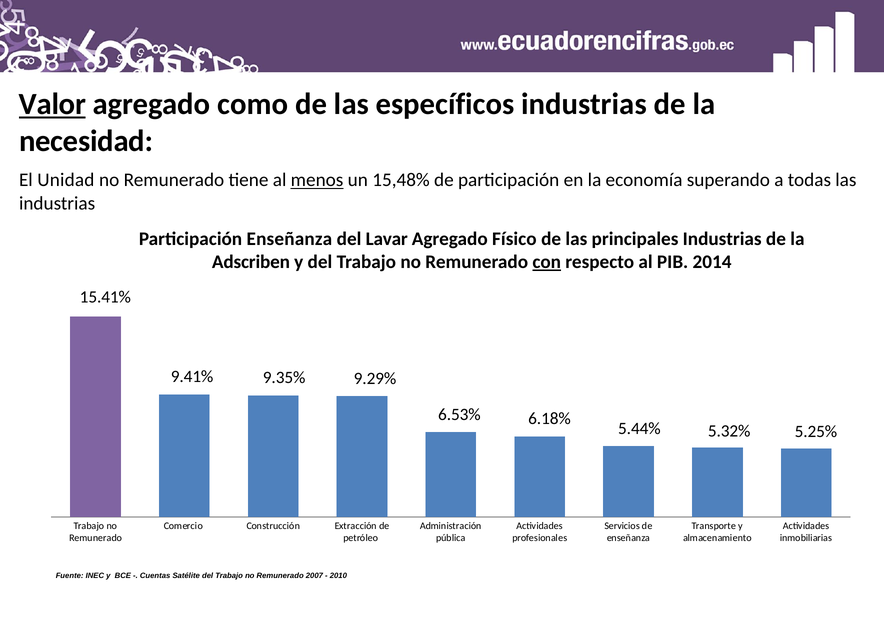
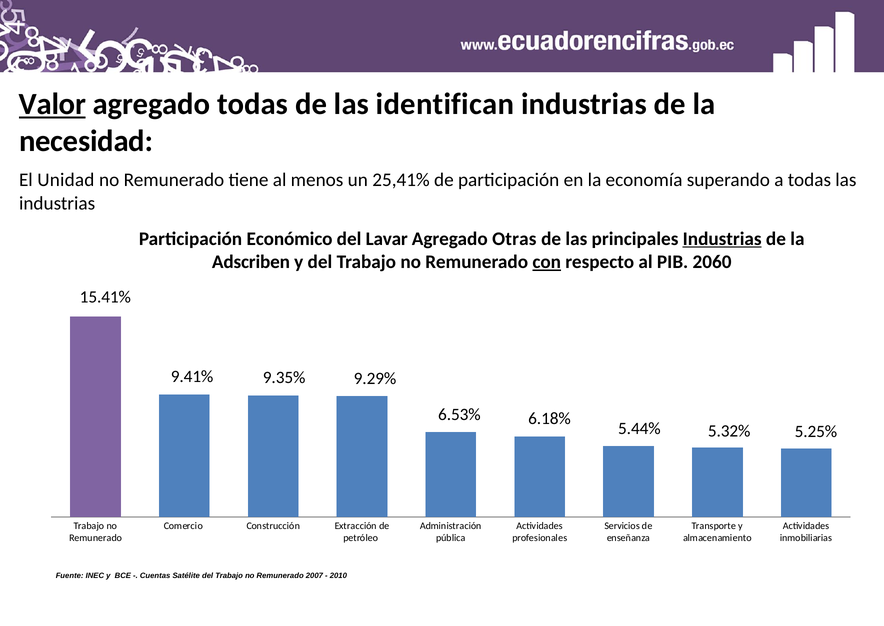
agregado como: como -> todas (253, 104)
específicos: específicos -> identifican (445, 104)
menos underline: present -> none (317, 180)
15,48%: 15,48% -> 25,41% (401, 180)
Participación Enseñanza: Enseñanza -> Económico (290, 239)
Físico: Físico -> Otras (514, 239)
Industrias underline: none -> present (722, 239)
2014: 2014 -> 2060 (712, 262)
